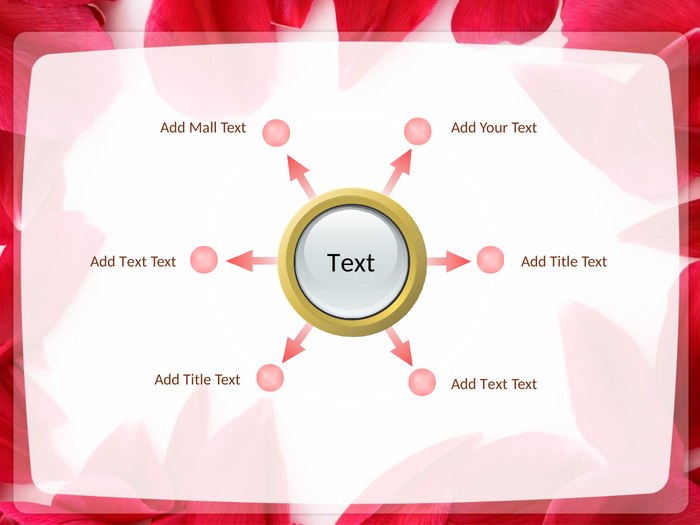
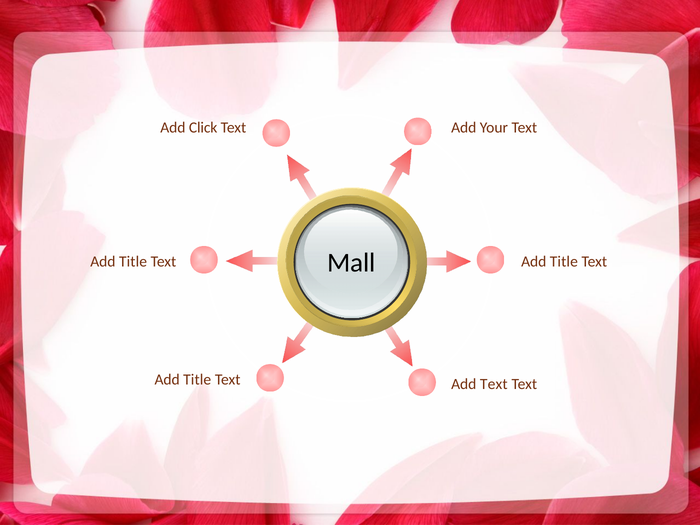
Mall: Mall -> Click (203, 127)
Text: Text -> Mall (352, 263)
Text: Text -> Title (133, 262)
